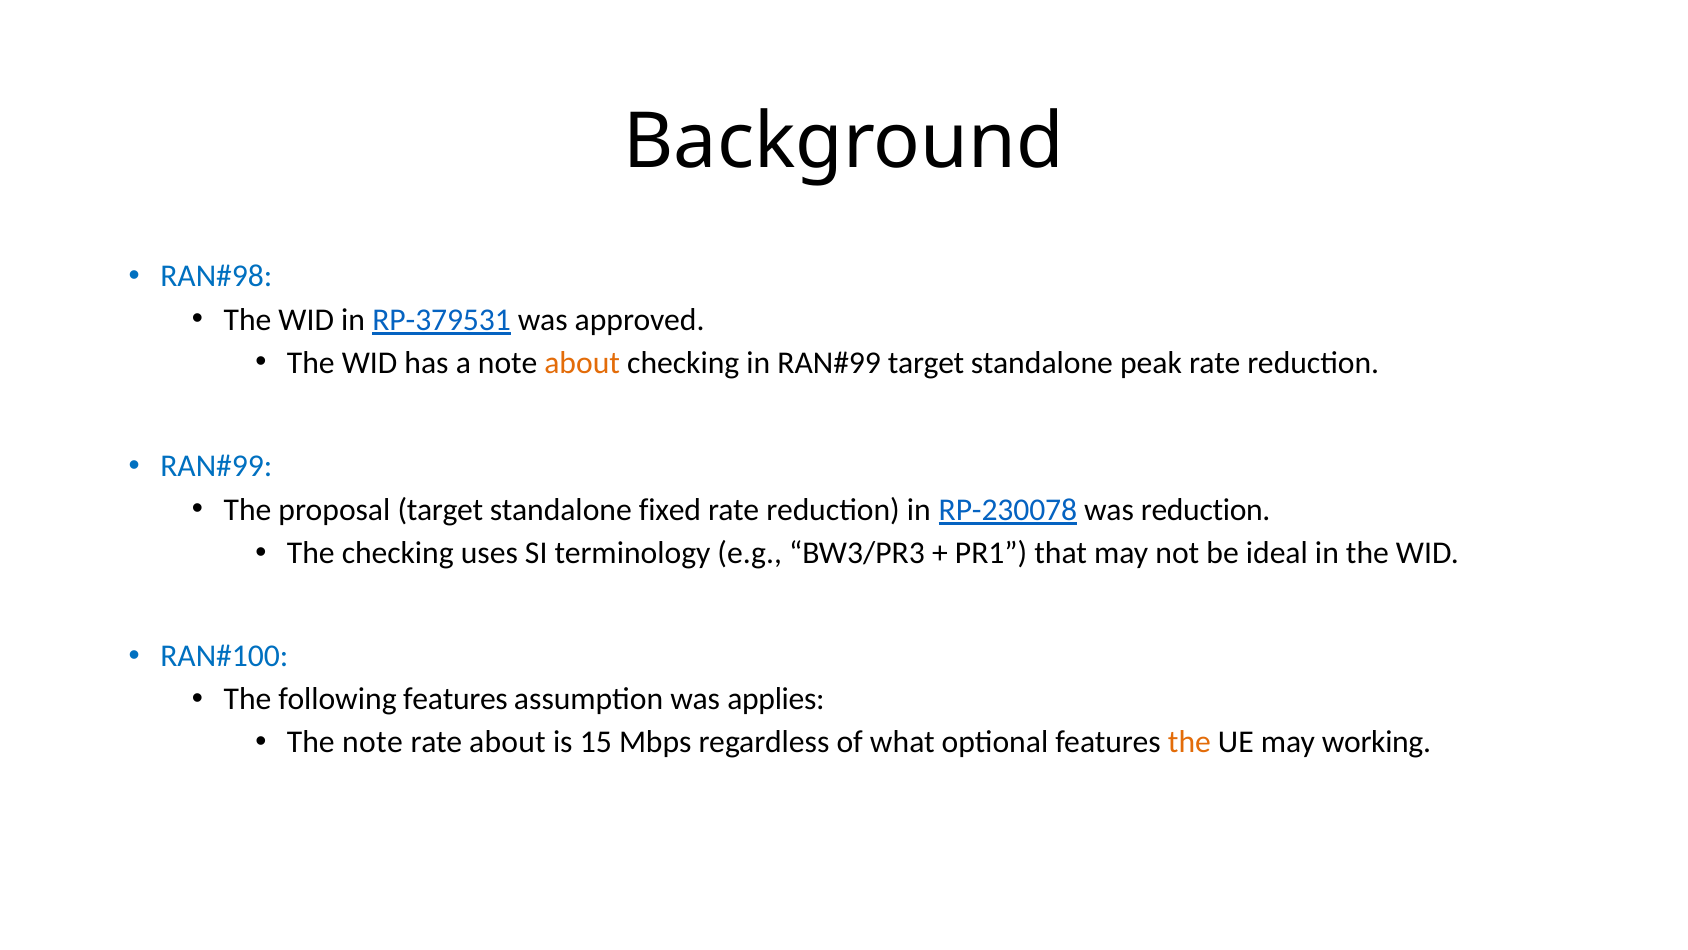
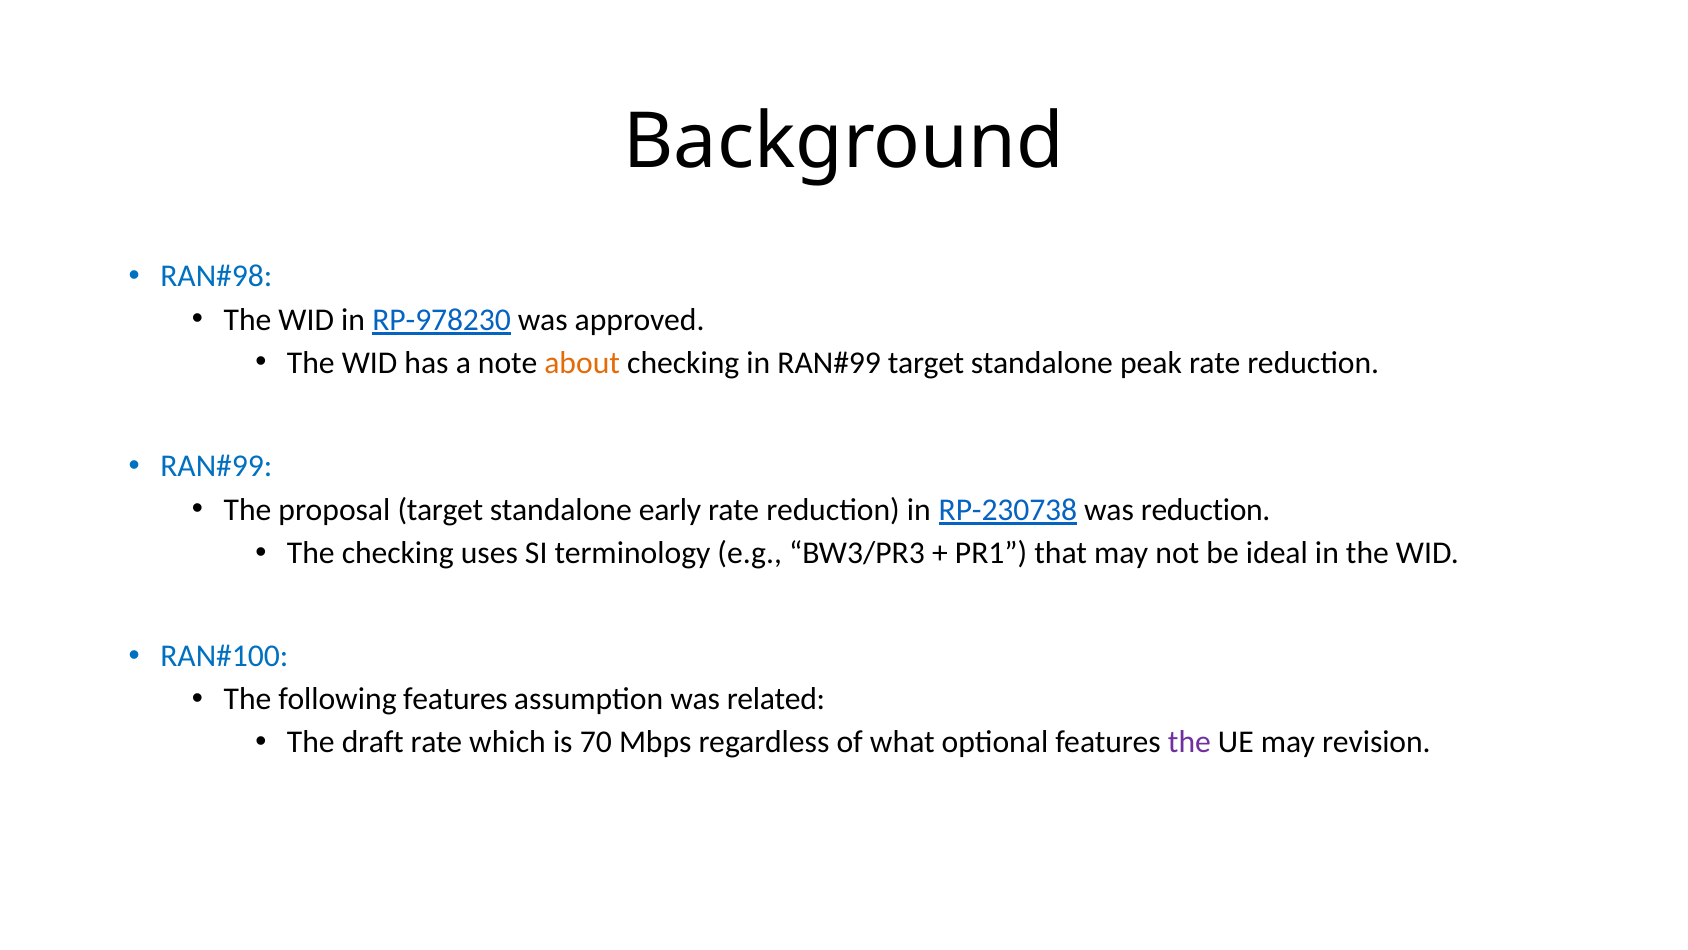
RP-379531: RP-379531 -> RP-978230 (442, 319)
fixed: fixed -> early (670, 509)
RP-230078: RP-230078 -> RP-230738 (1008, 509)
applies: applies -> related (776, 699)
The note: note -> draft (373, 742)
rate about: about -> which (507, 742)
15: 15 -> 70 (596, 742)
the colour: orange -> purple (1189, 742)
working: working -> revision (1376, 742)
